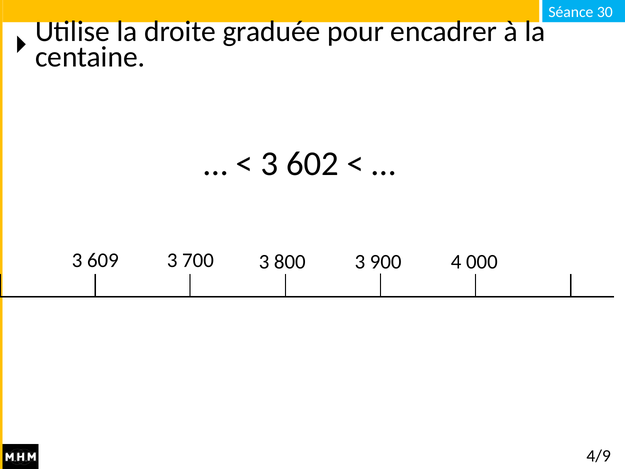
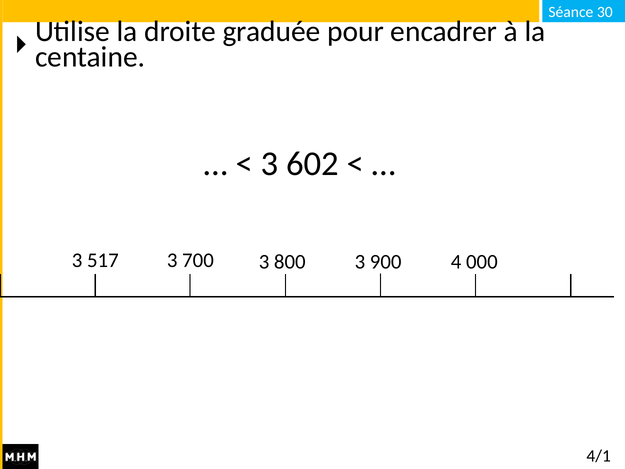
609: 609 -> 517 (103, 260)
4/9: 4/9 -> 4/1 (599, 456)
